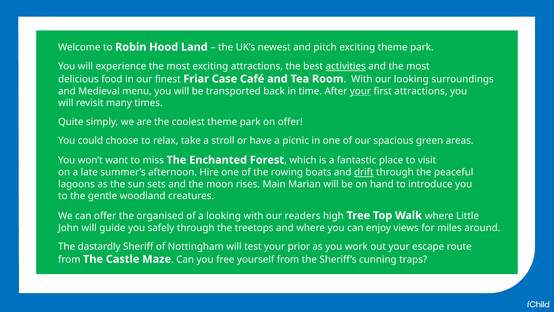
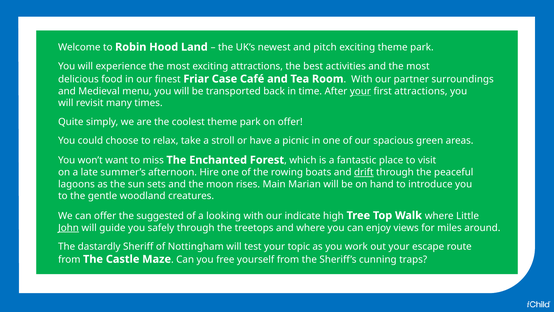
activities underline: present -> none (346, 66)
our looking: looking -> partner (411, 79)
organised: organised -> suggested (160, 216)
readers: readers -> indicate (303, 216)
John underline: none -> present (68, 228)
prior: prior -> topic (299, 246)
